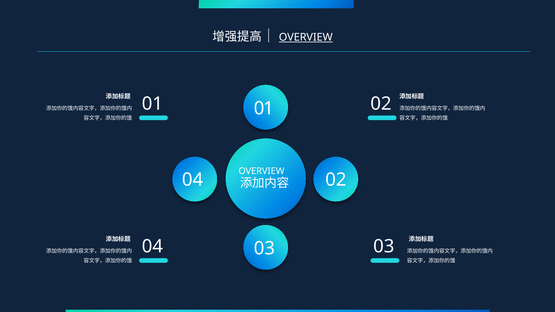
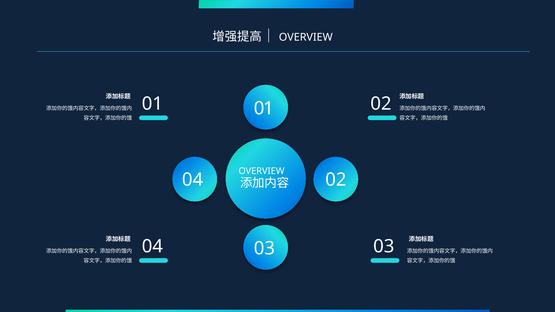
OVERVIEW underline: present -> none (306, 37)
